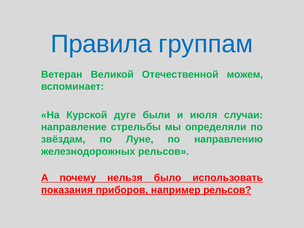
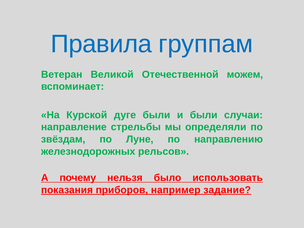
и июля: июля -> были (204, 115)
например рельсов: рельсов -> задание (227, 190)
